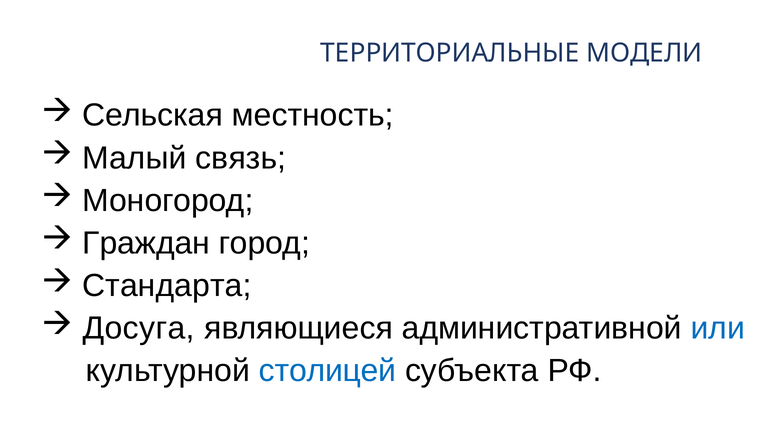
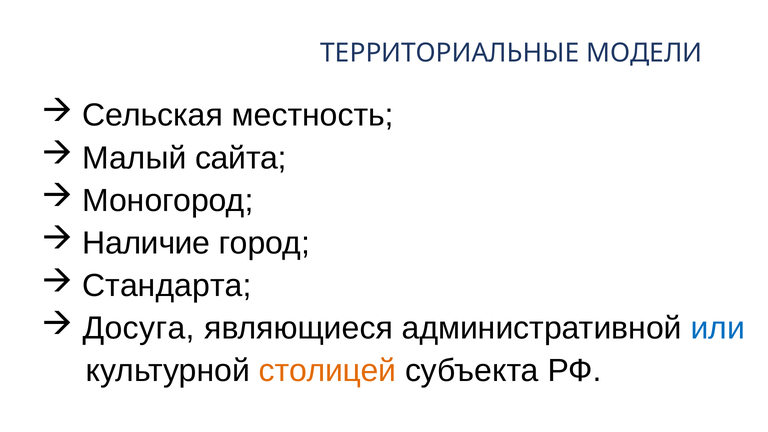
связь: связь -> сайта (241, 158)
Граждан: Граждан -> Наличие (146, 243)
столицей colour: blue -> orange (328, 371)
